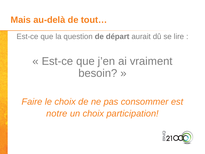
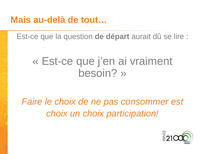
notre: notre -> choix (57, 113)
